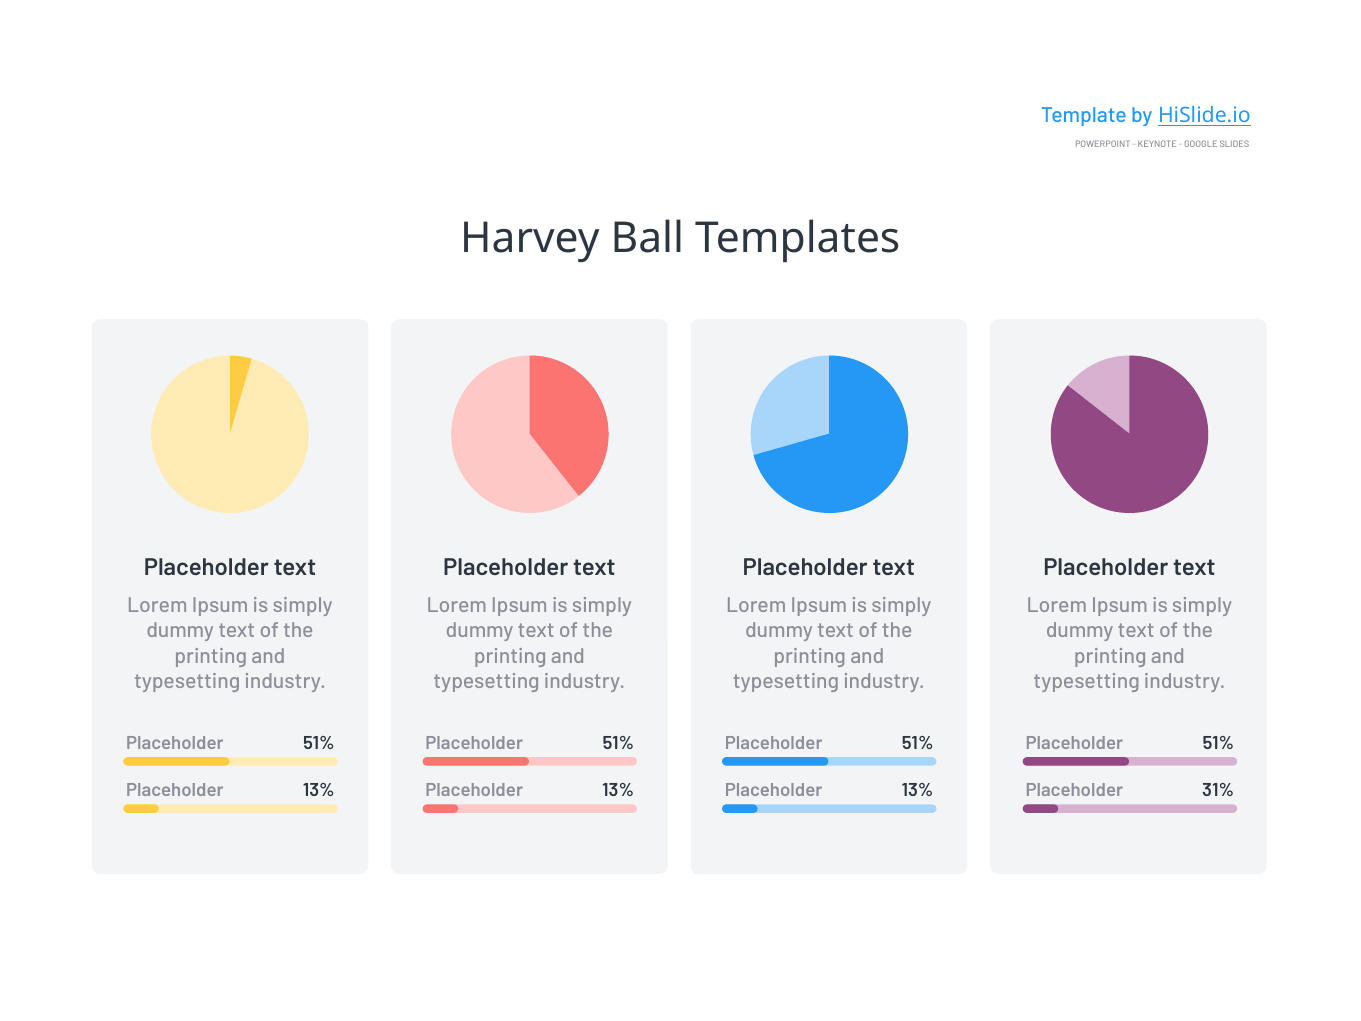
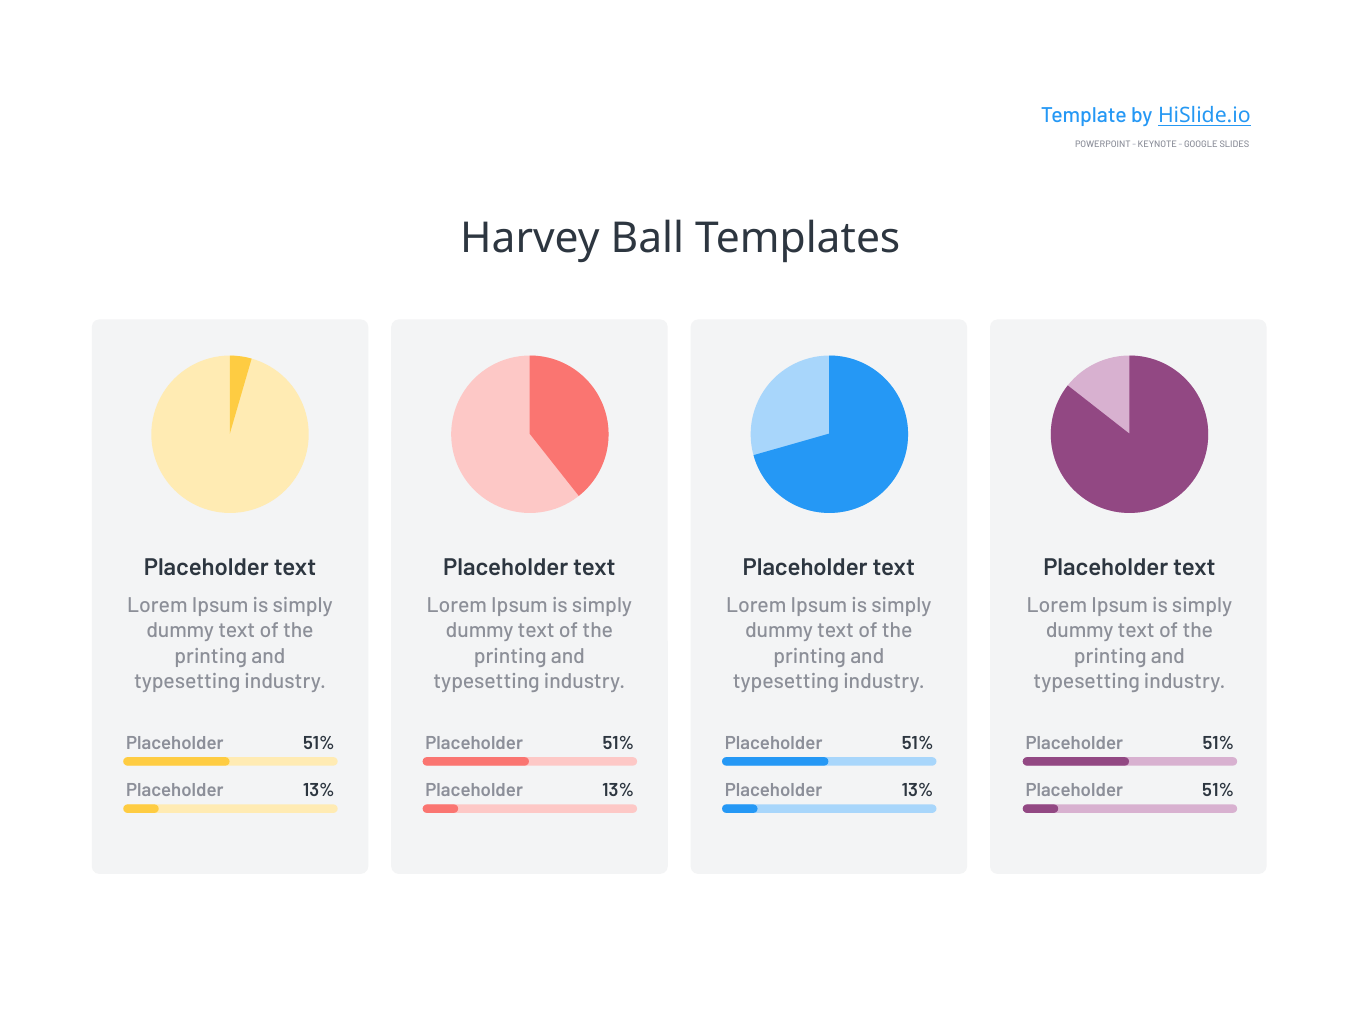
31%: 31% -> 51% (1218, 790)
